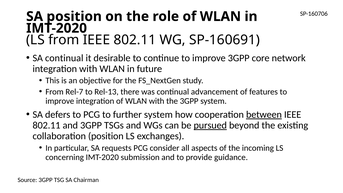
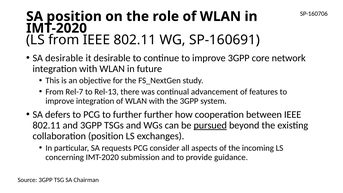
SA continual: continual -> desirable (64, 58)
further system: system -> further (158, 115)
between underline: present -> none (264, 115)
